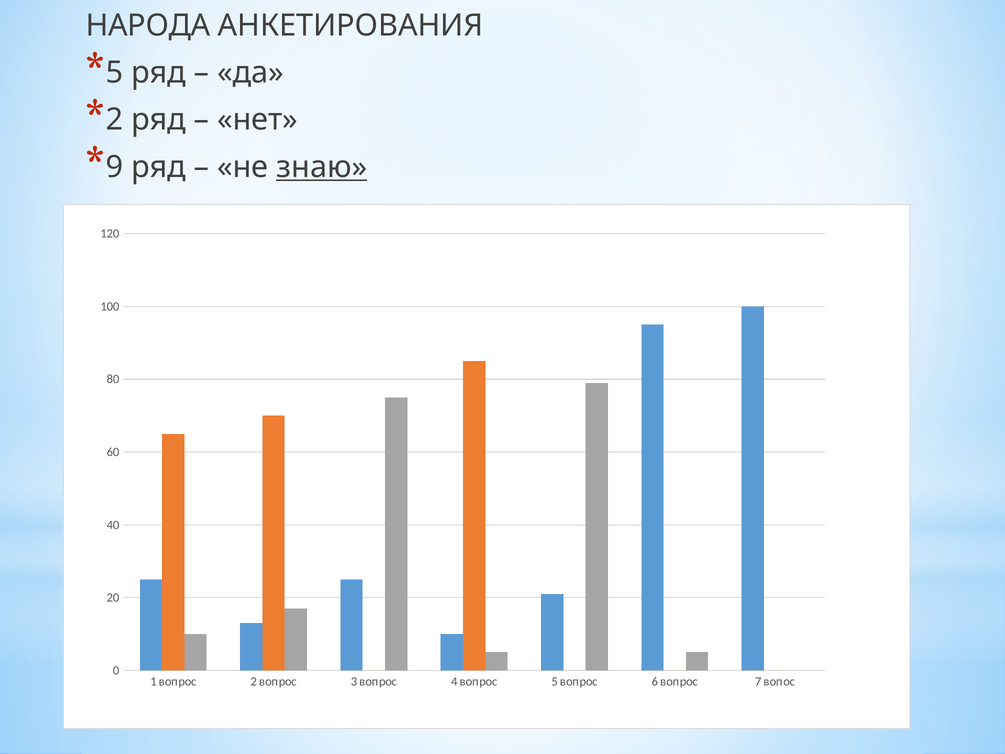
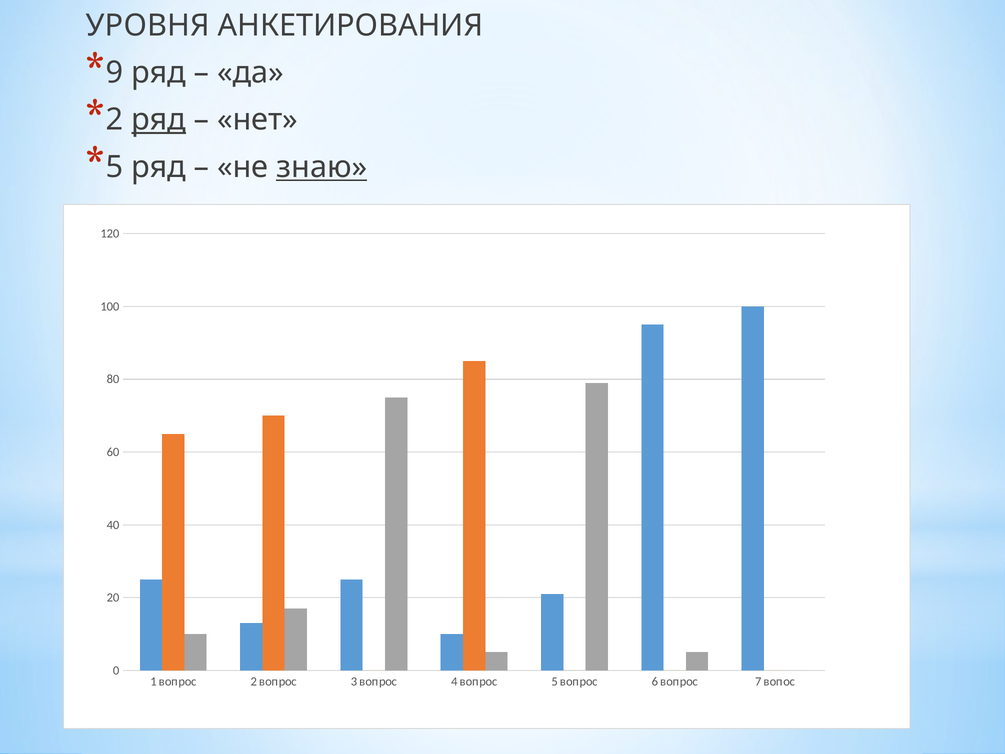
НАРОДА: НАРОДА -> УРОВНЯ (148, 26)
5: 5 -> 9 (115, 73)
ряд underline: none -> present (159, 120)
9: 9 -> 5 (115, 167)
